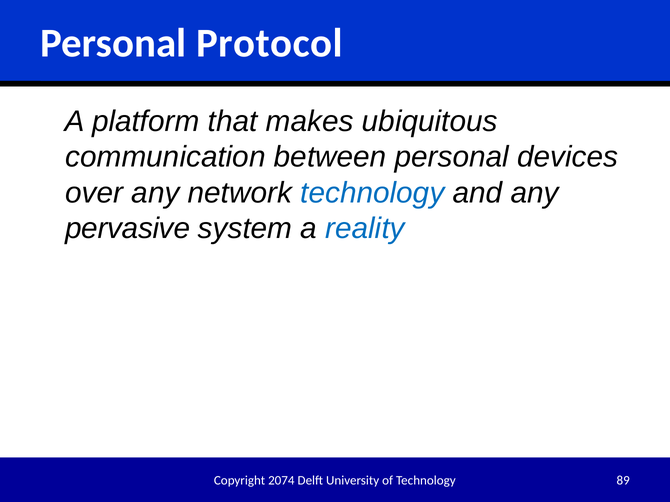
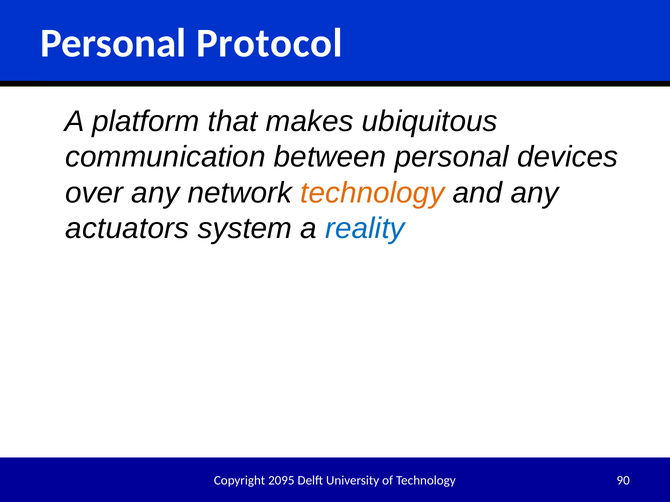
technology colour: blue -> orange (372, 193)
pervasive: pervasive -> actuators (127, 229)
2074: 2074 -> 2095 (281, 481)
89: 89 -> 90 (623, 481)
